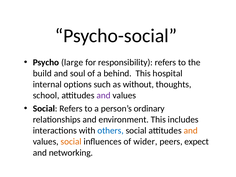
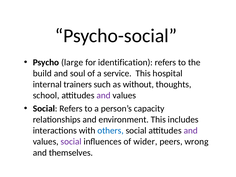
responsibility: responsibility -> identification (125, 62)
behind: behind -> service (118, 73)
options: options -> trainers (78, 84)
ordinary: ordinary -> capacity (149, 109)
and colour: orange -> purple (191, 131)
social colour: orange -> purple (71, 142)
expect: expect -> wrong (197, 142)
networking: networking -> themselves (71, 153)
